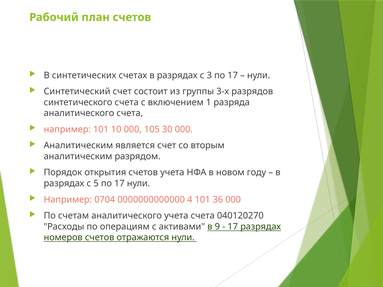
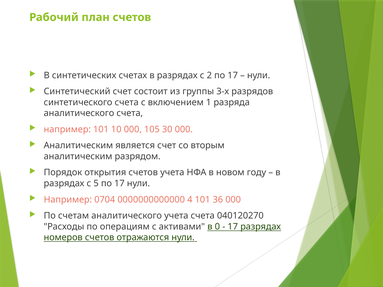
3: 3 -> 2 (209, 75)
9: 9 -> 0 (217, 227)
